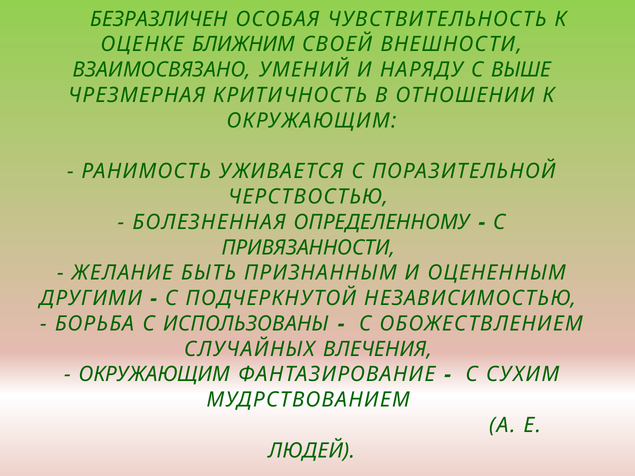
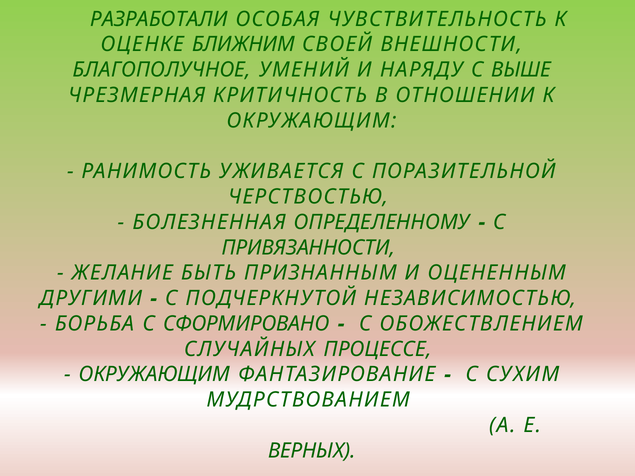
БЕЗРАЗЛИЧЕН: БЕЗРАЗЛИЧЕН -> РАЗРАБОТАЛИ (159, 19)
ВЗАИМОСВЯЗАНО: ВЗАИМОСВЯЗАНО -> БЛАГОПОЛУЧНОЕ (162, 70)
ИСПОЛЬЗОВАНЫ: ИСПОЛЬЗОВАНЫ -> СФОРМИРОВАНО (246, 324)
ВЛЕЧЕНИЯ: ВЛЕЧЕНИЯ -> ПРОЦЕССЕ (378, 349)
ЛЮДЕЙ: ЛЮДЕЙ -> ВЕРНЫХ (312, 451)
